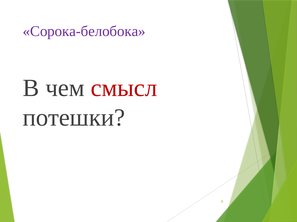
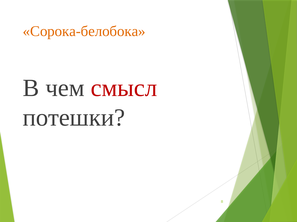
Сорока-белобока colour: purple -> orange (84, 31)
